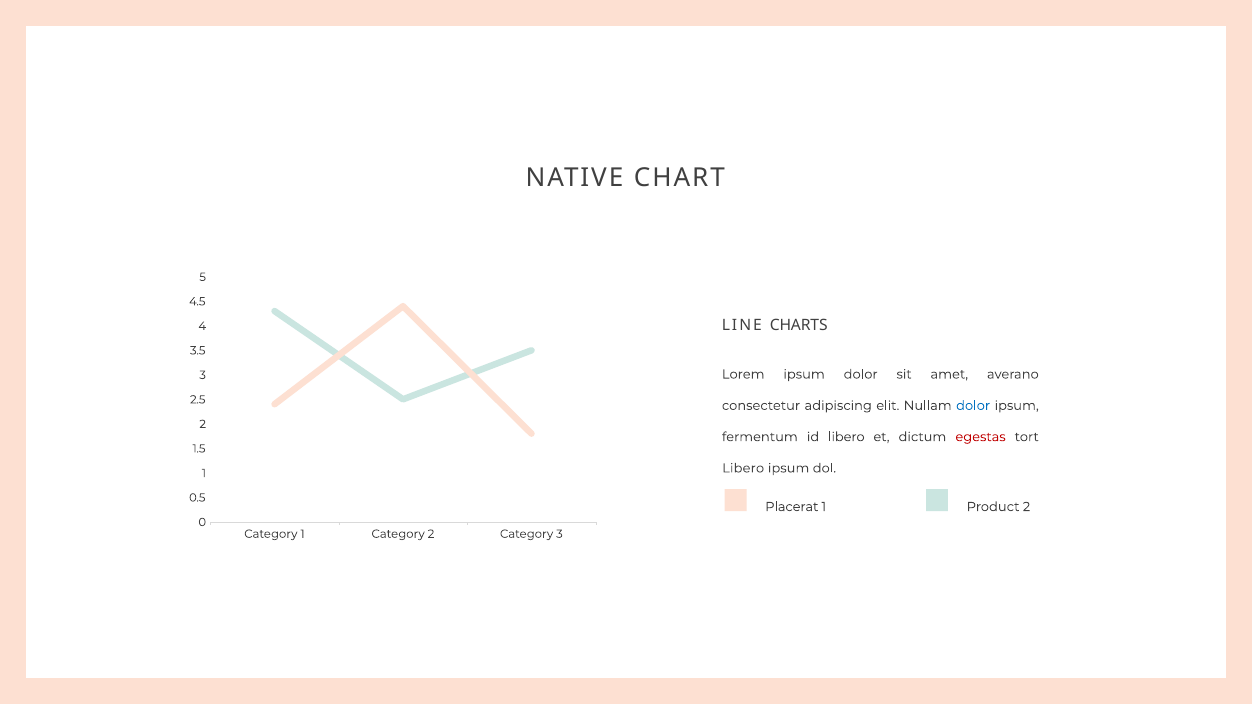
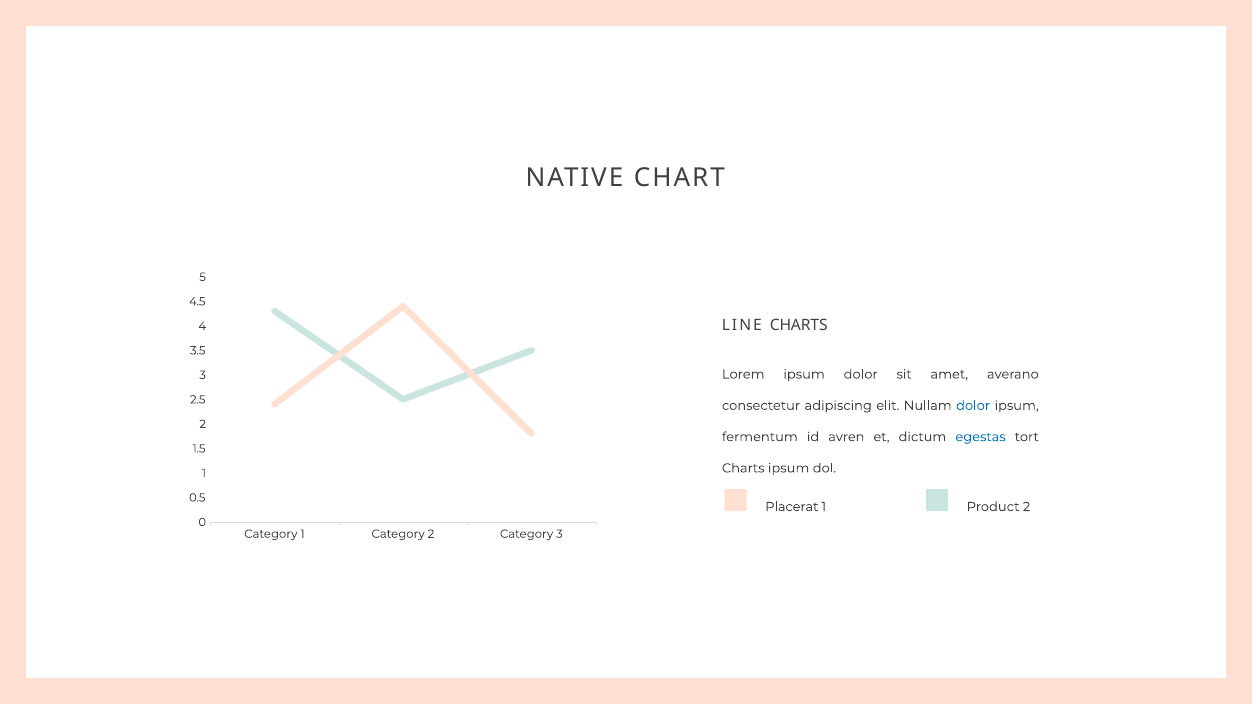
id libero: libero -> avren (846, 437)
egestas colour: red -> blue (981, 437)
Libero: Libero -> Charts (743, 468)
